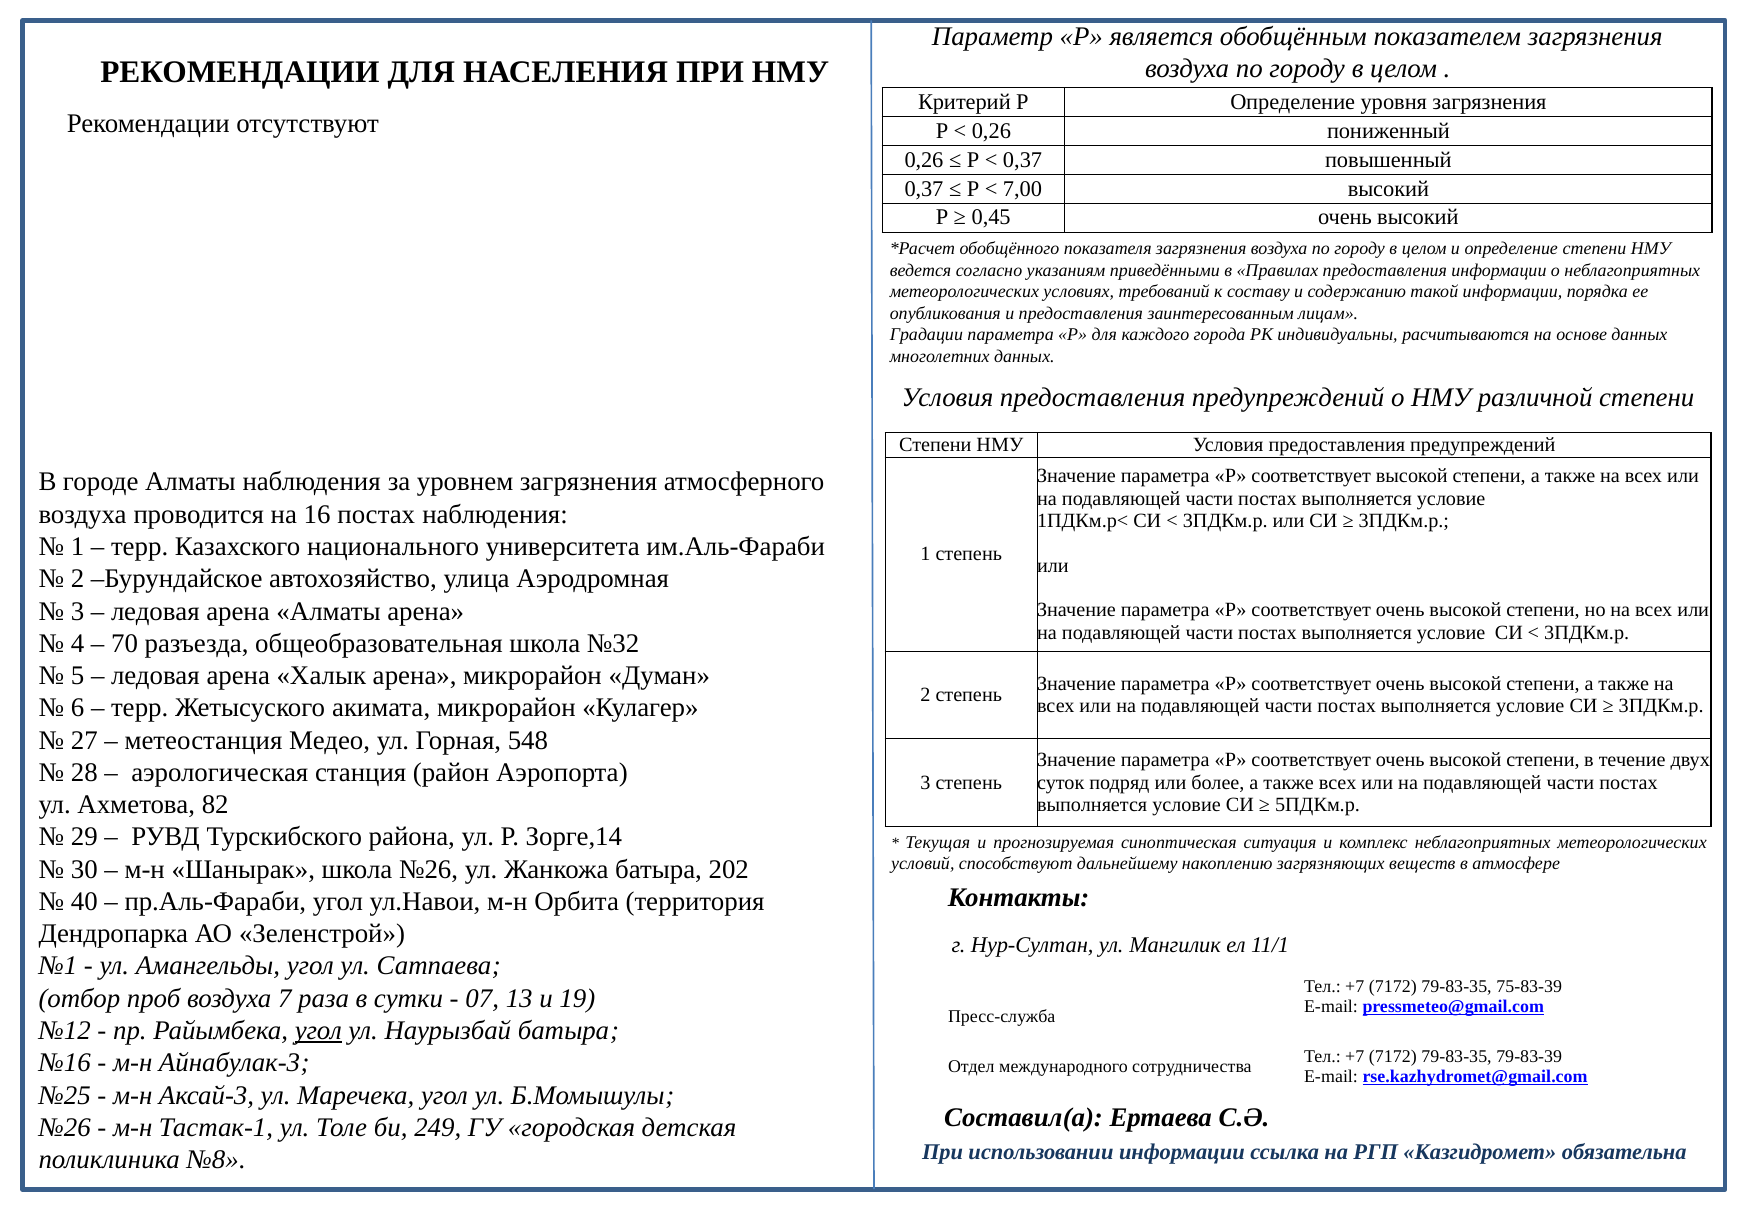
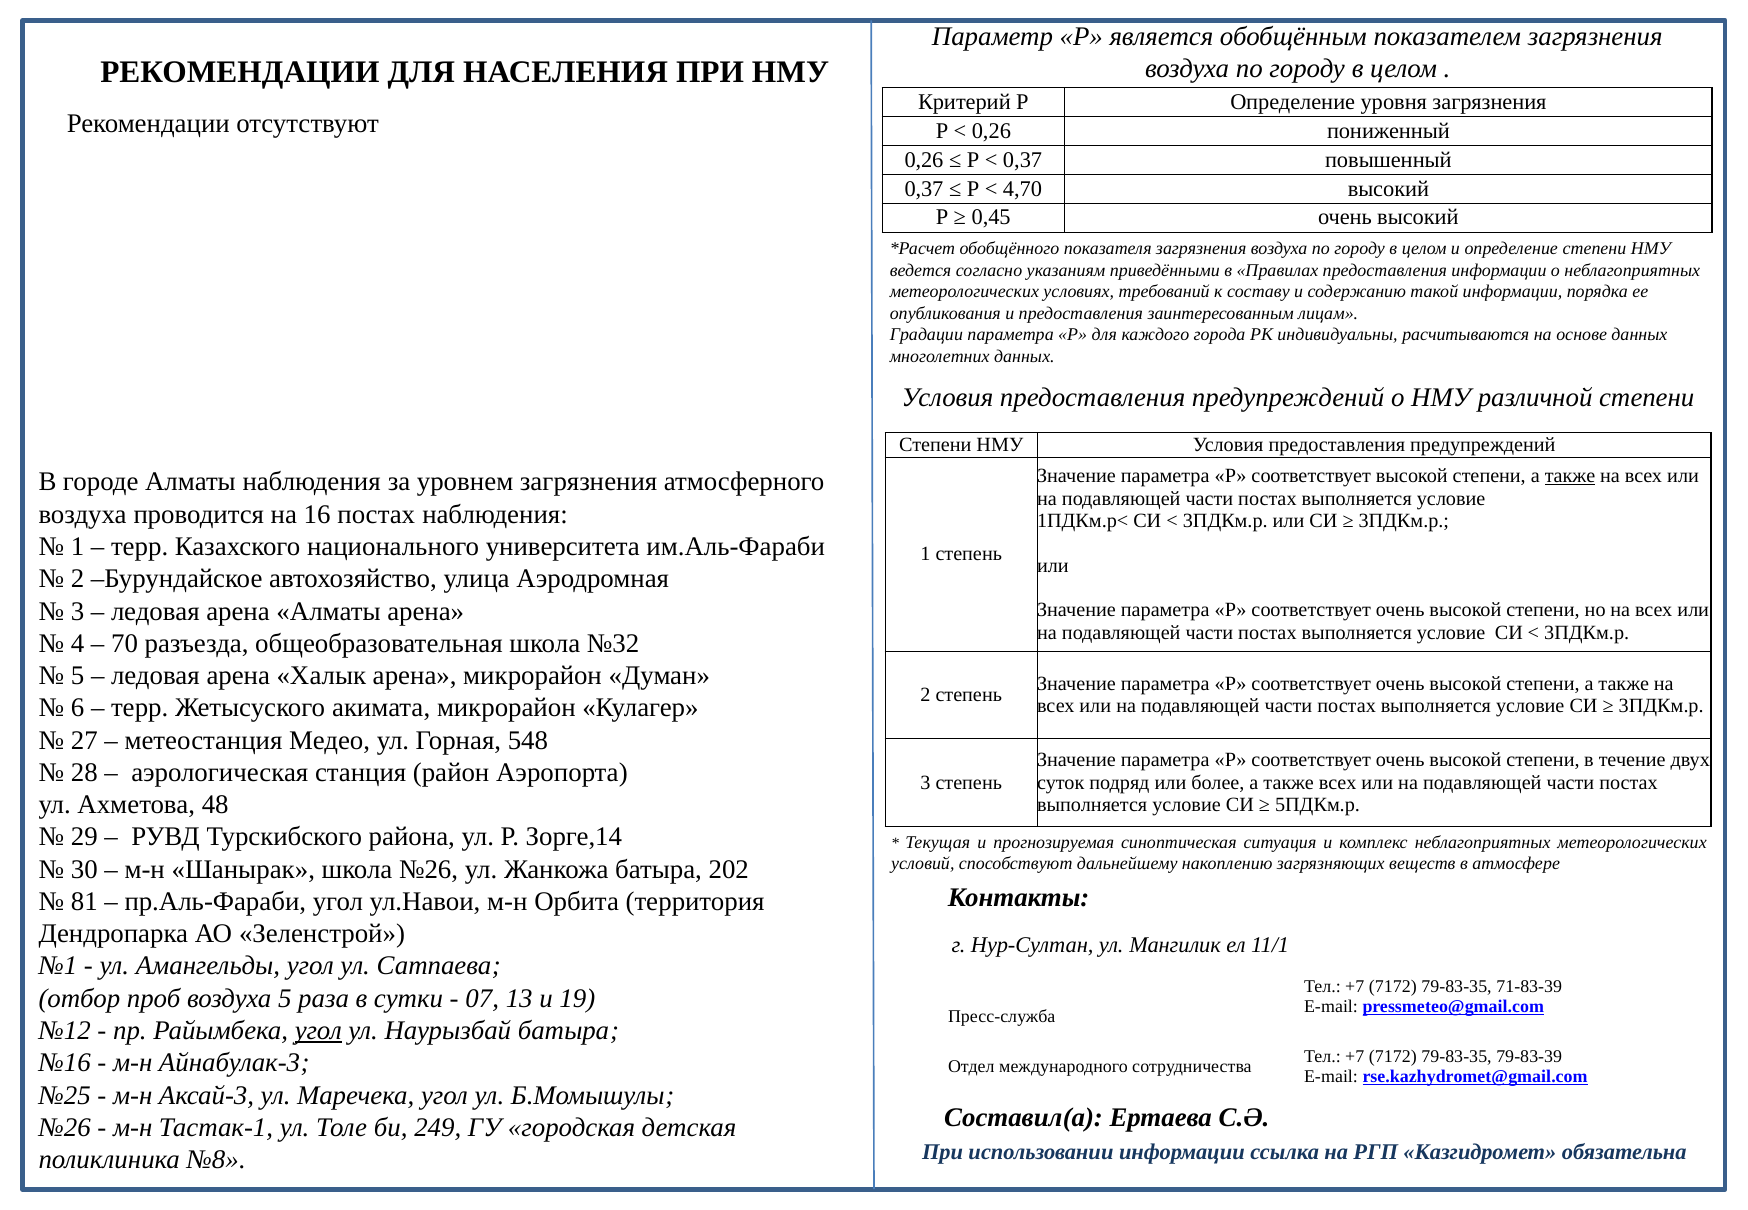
7,00: 7,00 -> 4,70 (1022, 189)
также underline: none -> present (1570, 476)
82: 82 -> 48 (215, 805)
40: 40 -> 81 (84, 902)
75-83-39: 75-83-39 -> 71-83-39 (1529, 987)
воздуха 7: 7 -> 5 (285, 999)
